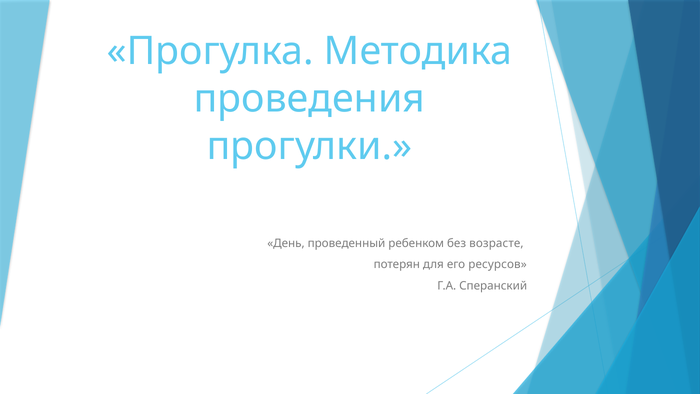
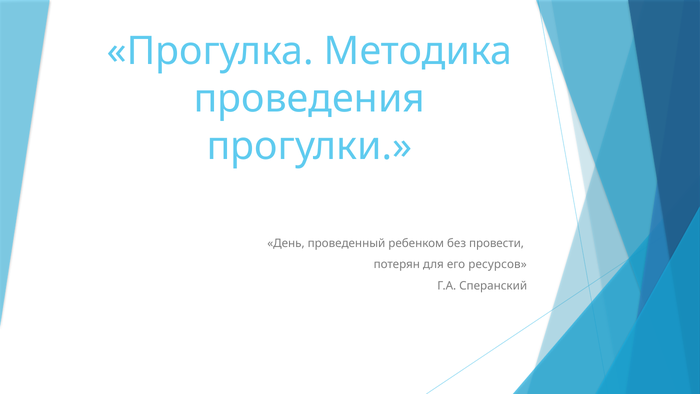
возрасте: возрасте -> провести (497, 243)
